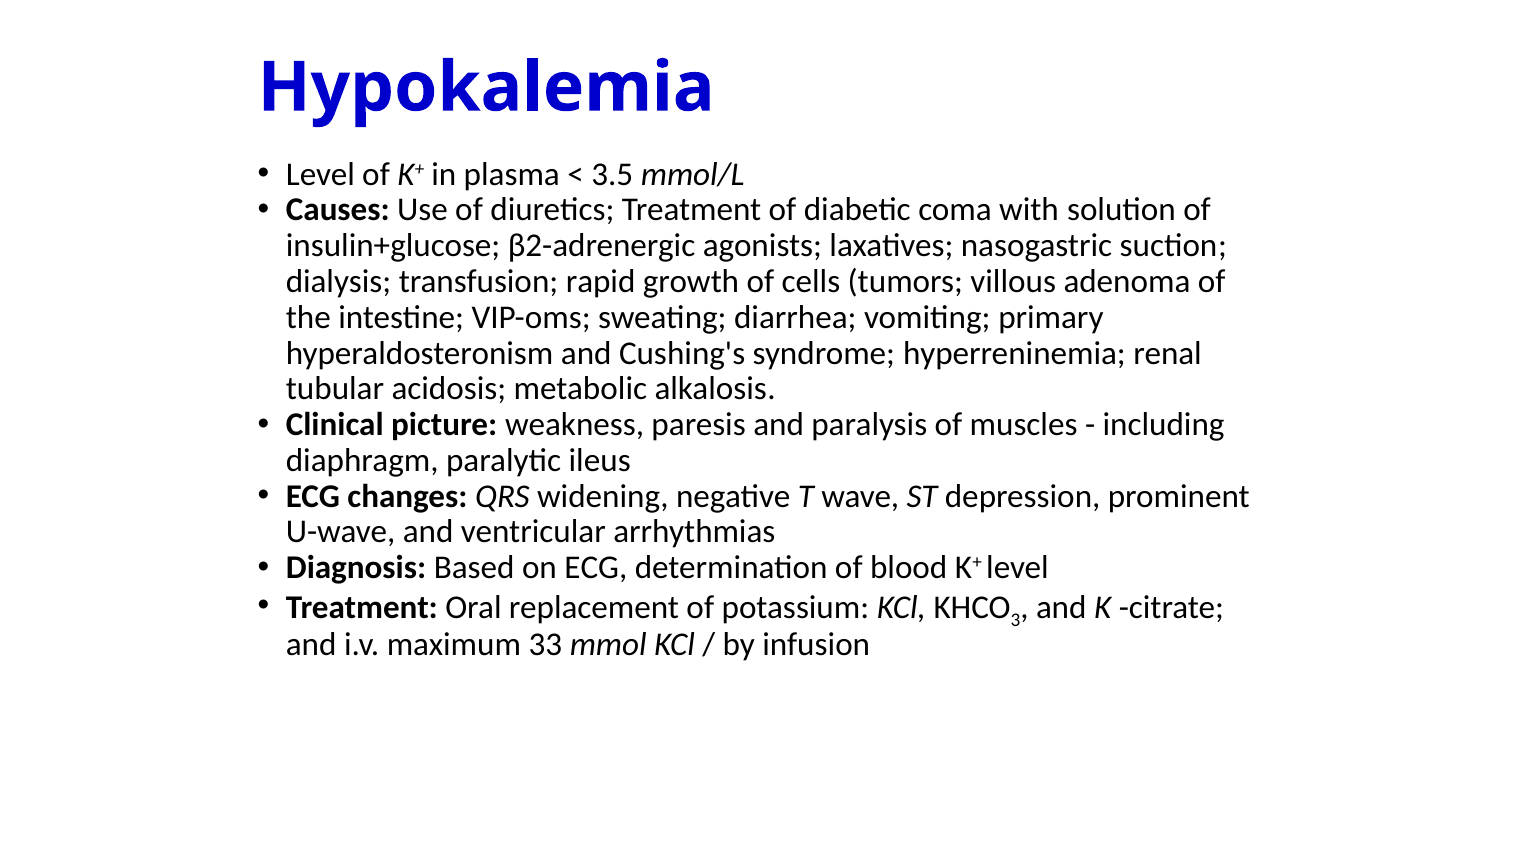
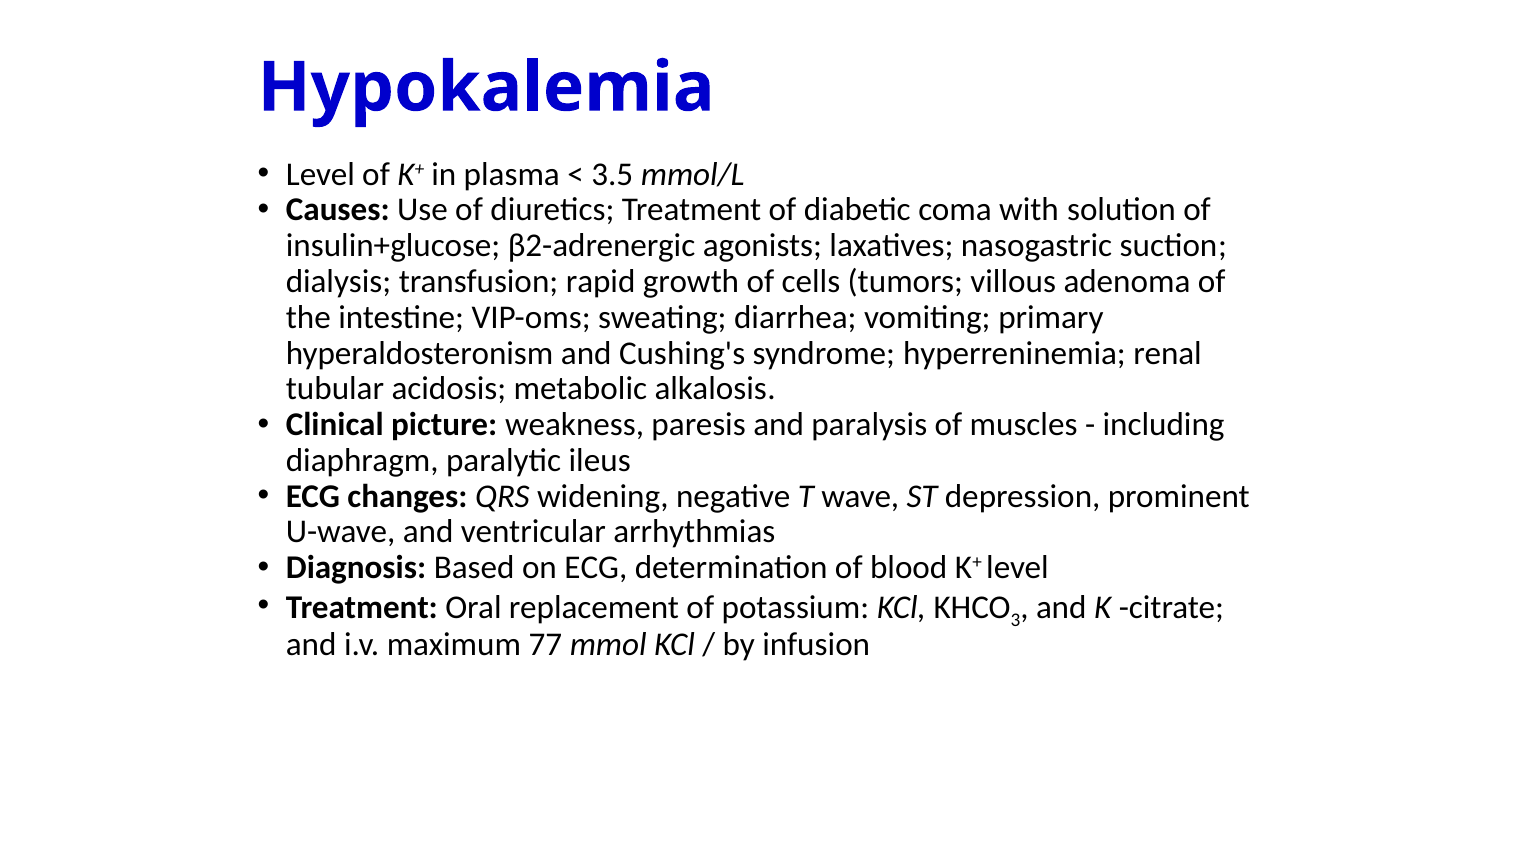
33: 33 -> 77 (545, 644)
